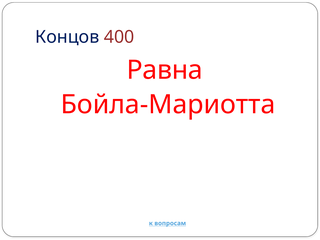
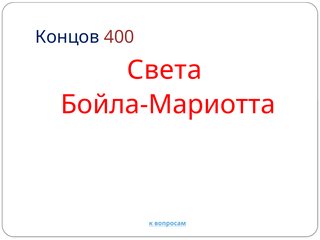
Равна: Равна -> Света (164, 70)
